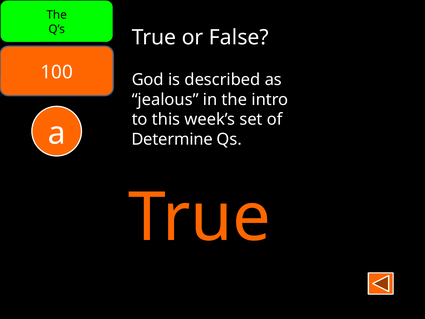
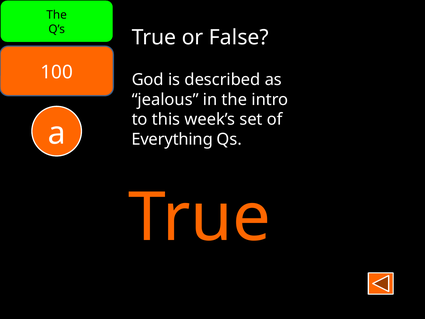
Determine: Determine -> Everything (172, 139)
